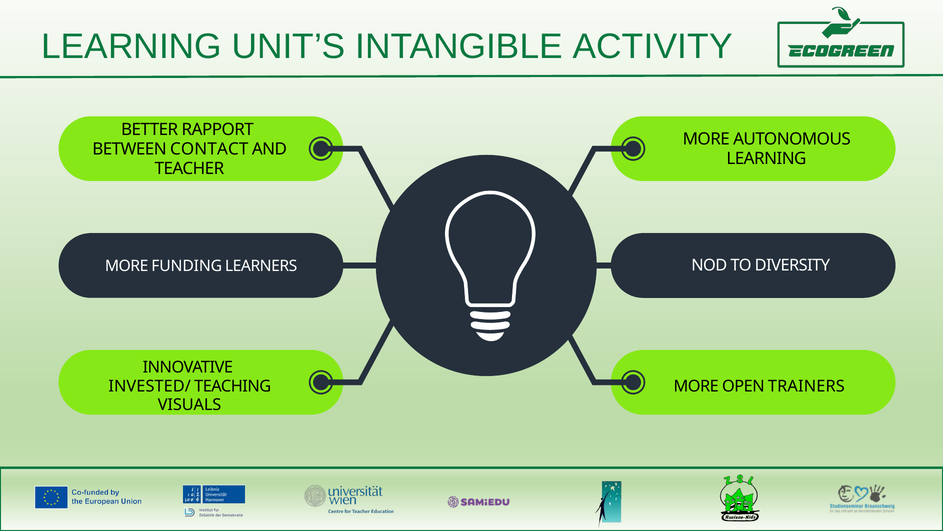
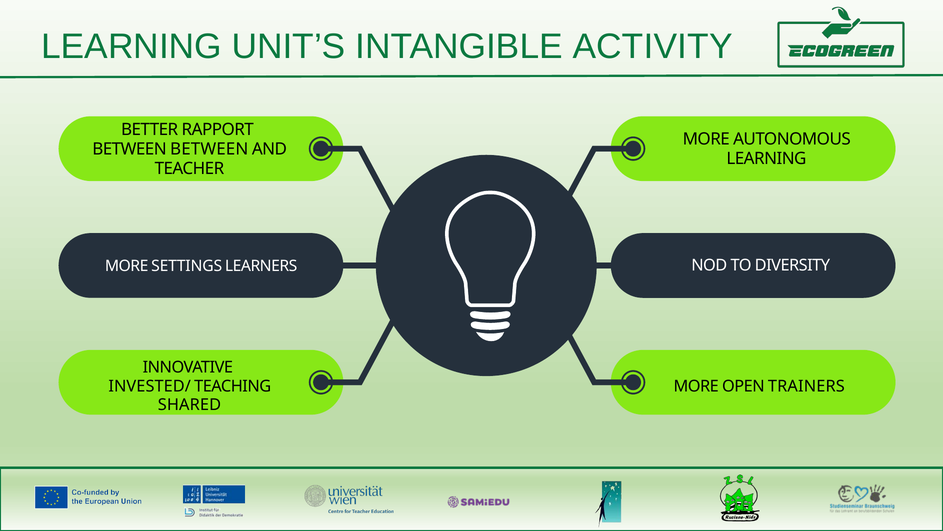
BETWEEN CONTACT: CONTACT -> BETWEEN (209, 149)
FUNDING: FUNDING -> SETTINGS (187, 266)
VISUALS: VISUALS -> SHARED (189, 405)
